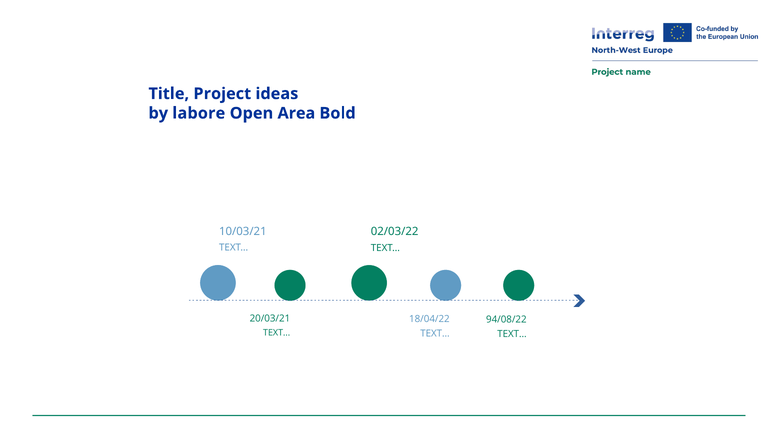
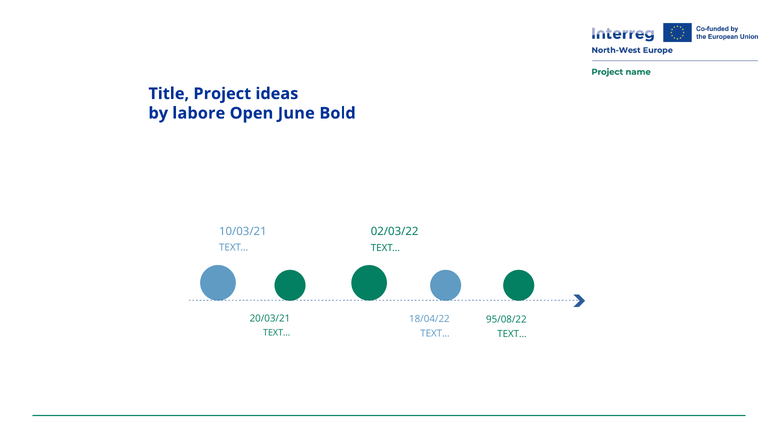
Area: Area -> June (296, 113)
94/08/22: 94/08/22 -> 95/08/22 (506, 320)
